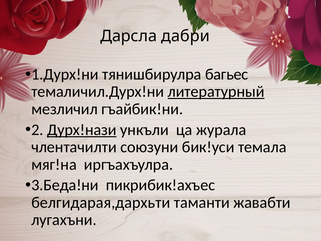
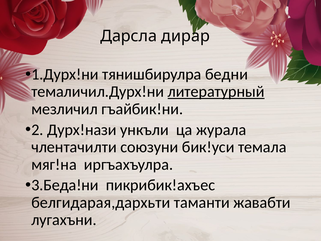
дабри: дабри -> дирар (186, 36)
багьес: багьес -> бедни (227, 74)
Дурх!нази underline: present -> none (82, 130)
